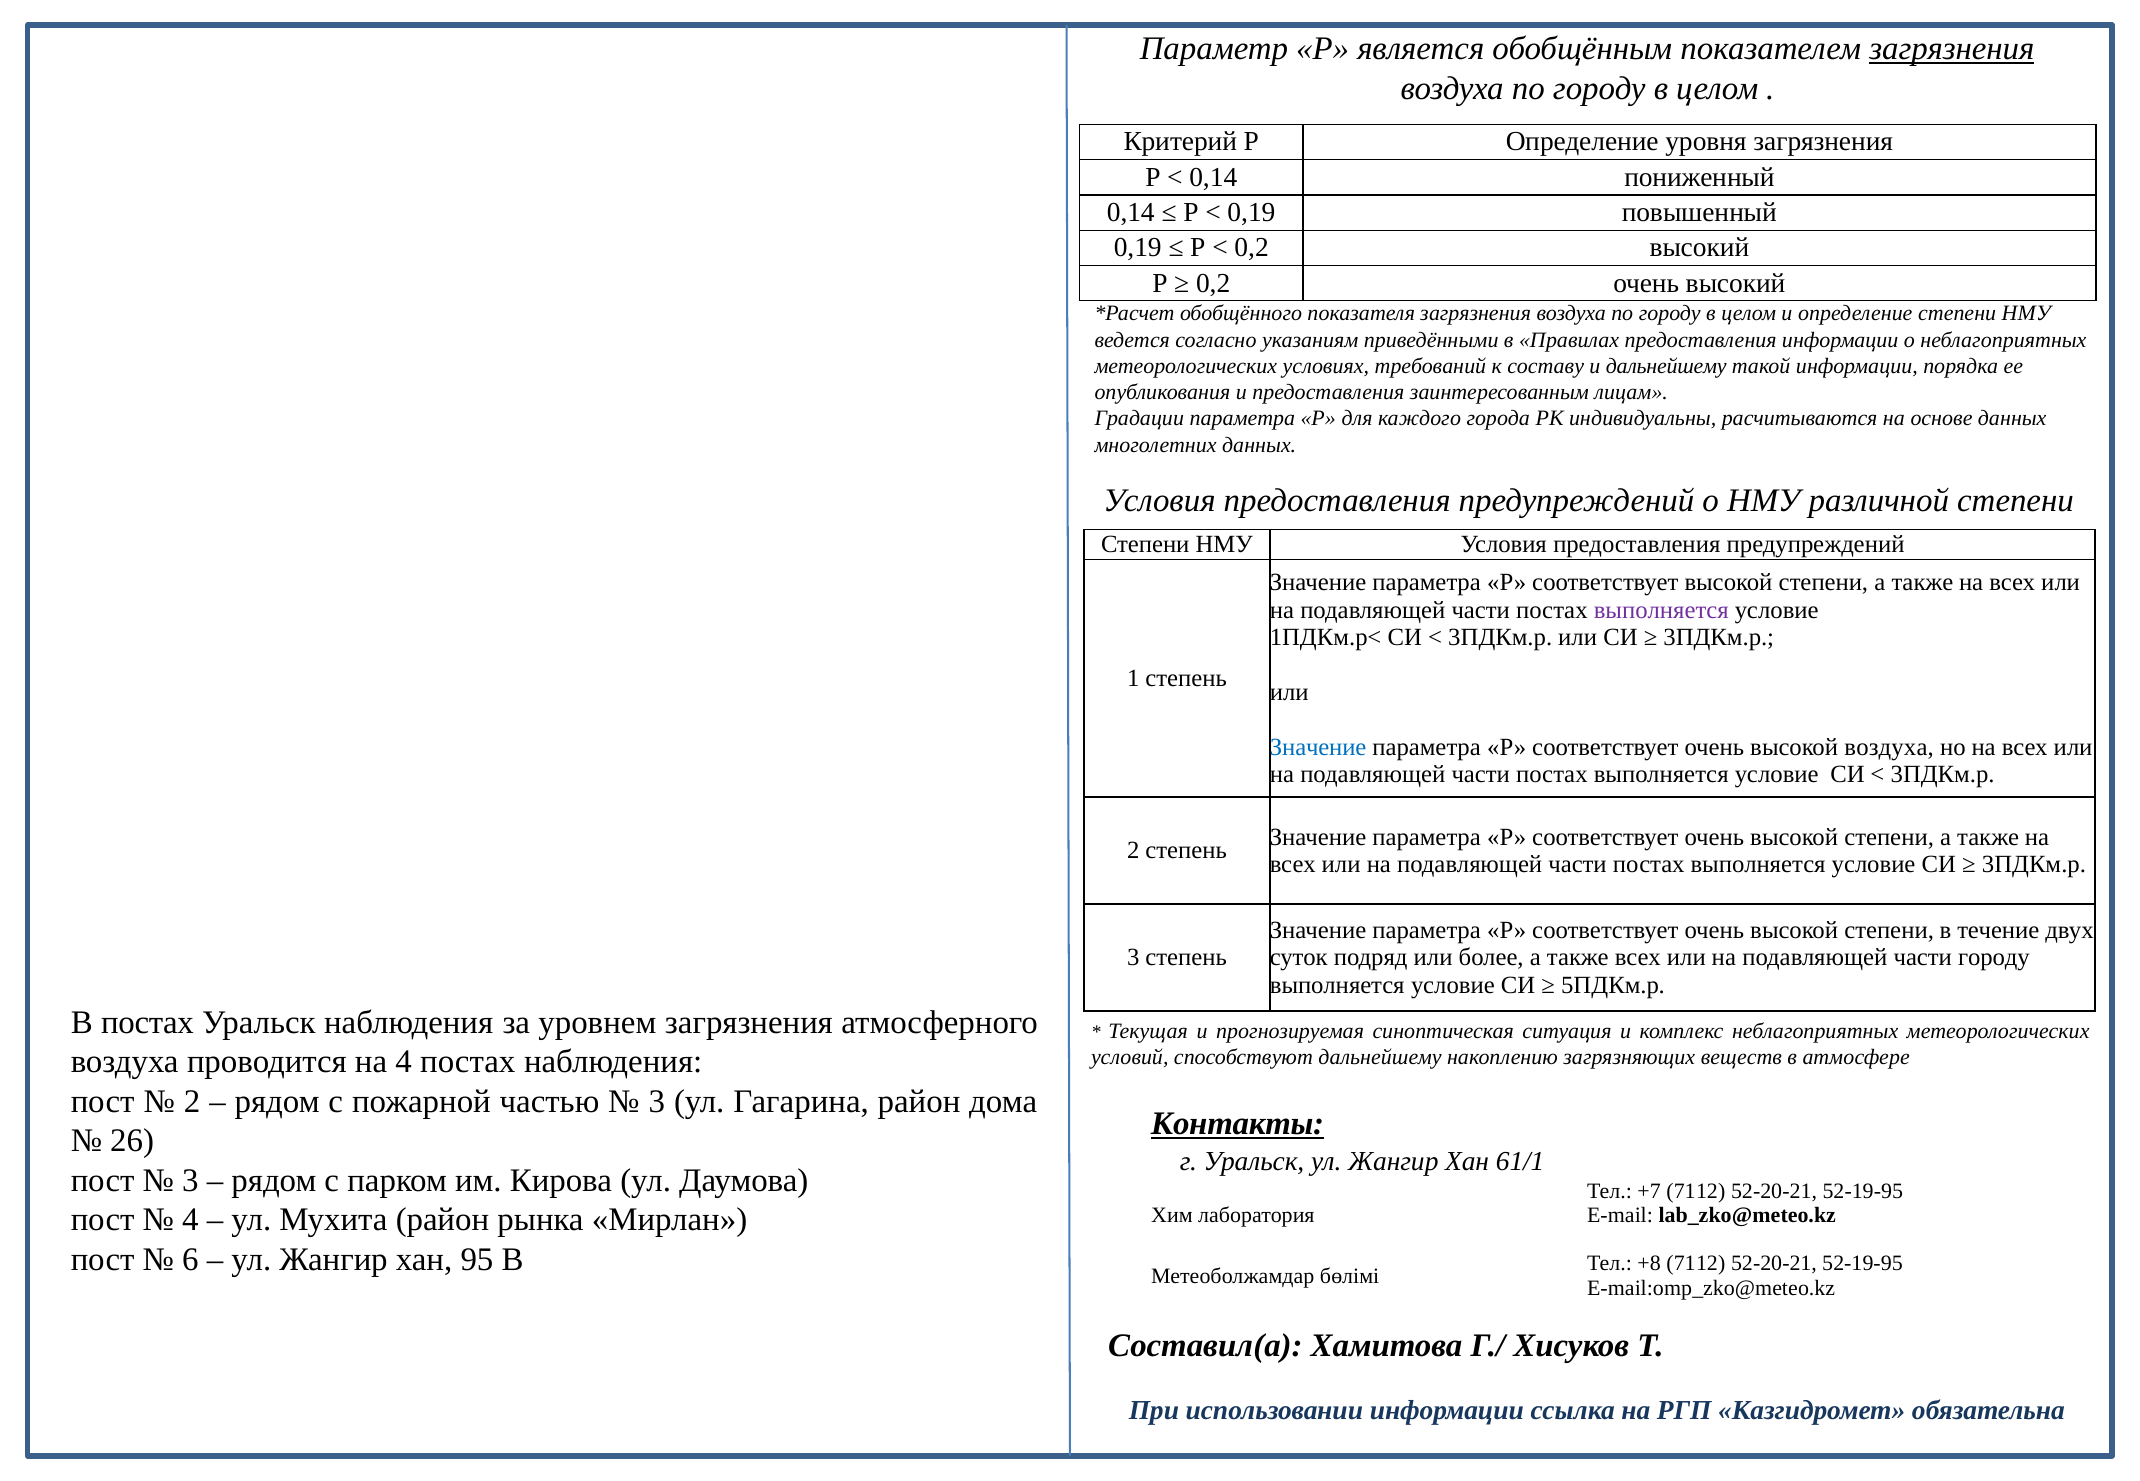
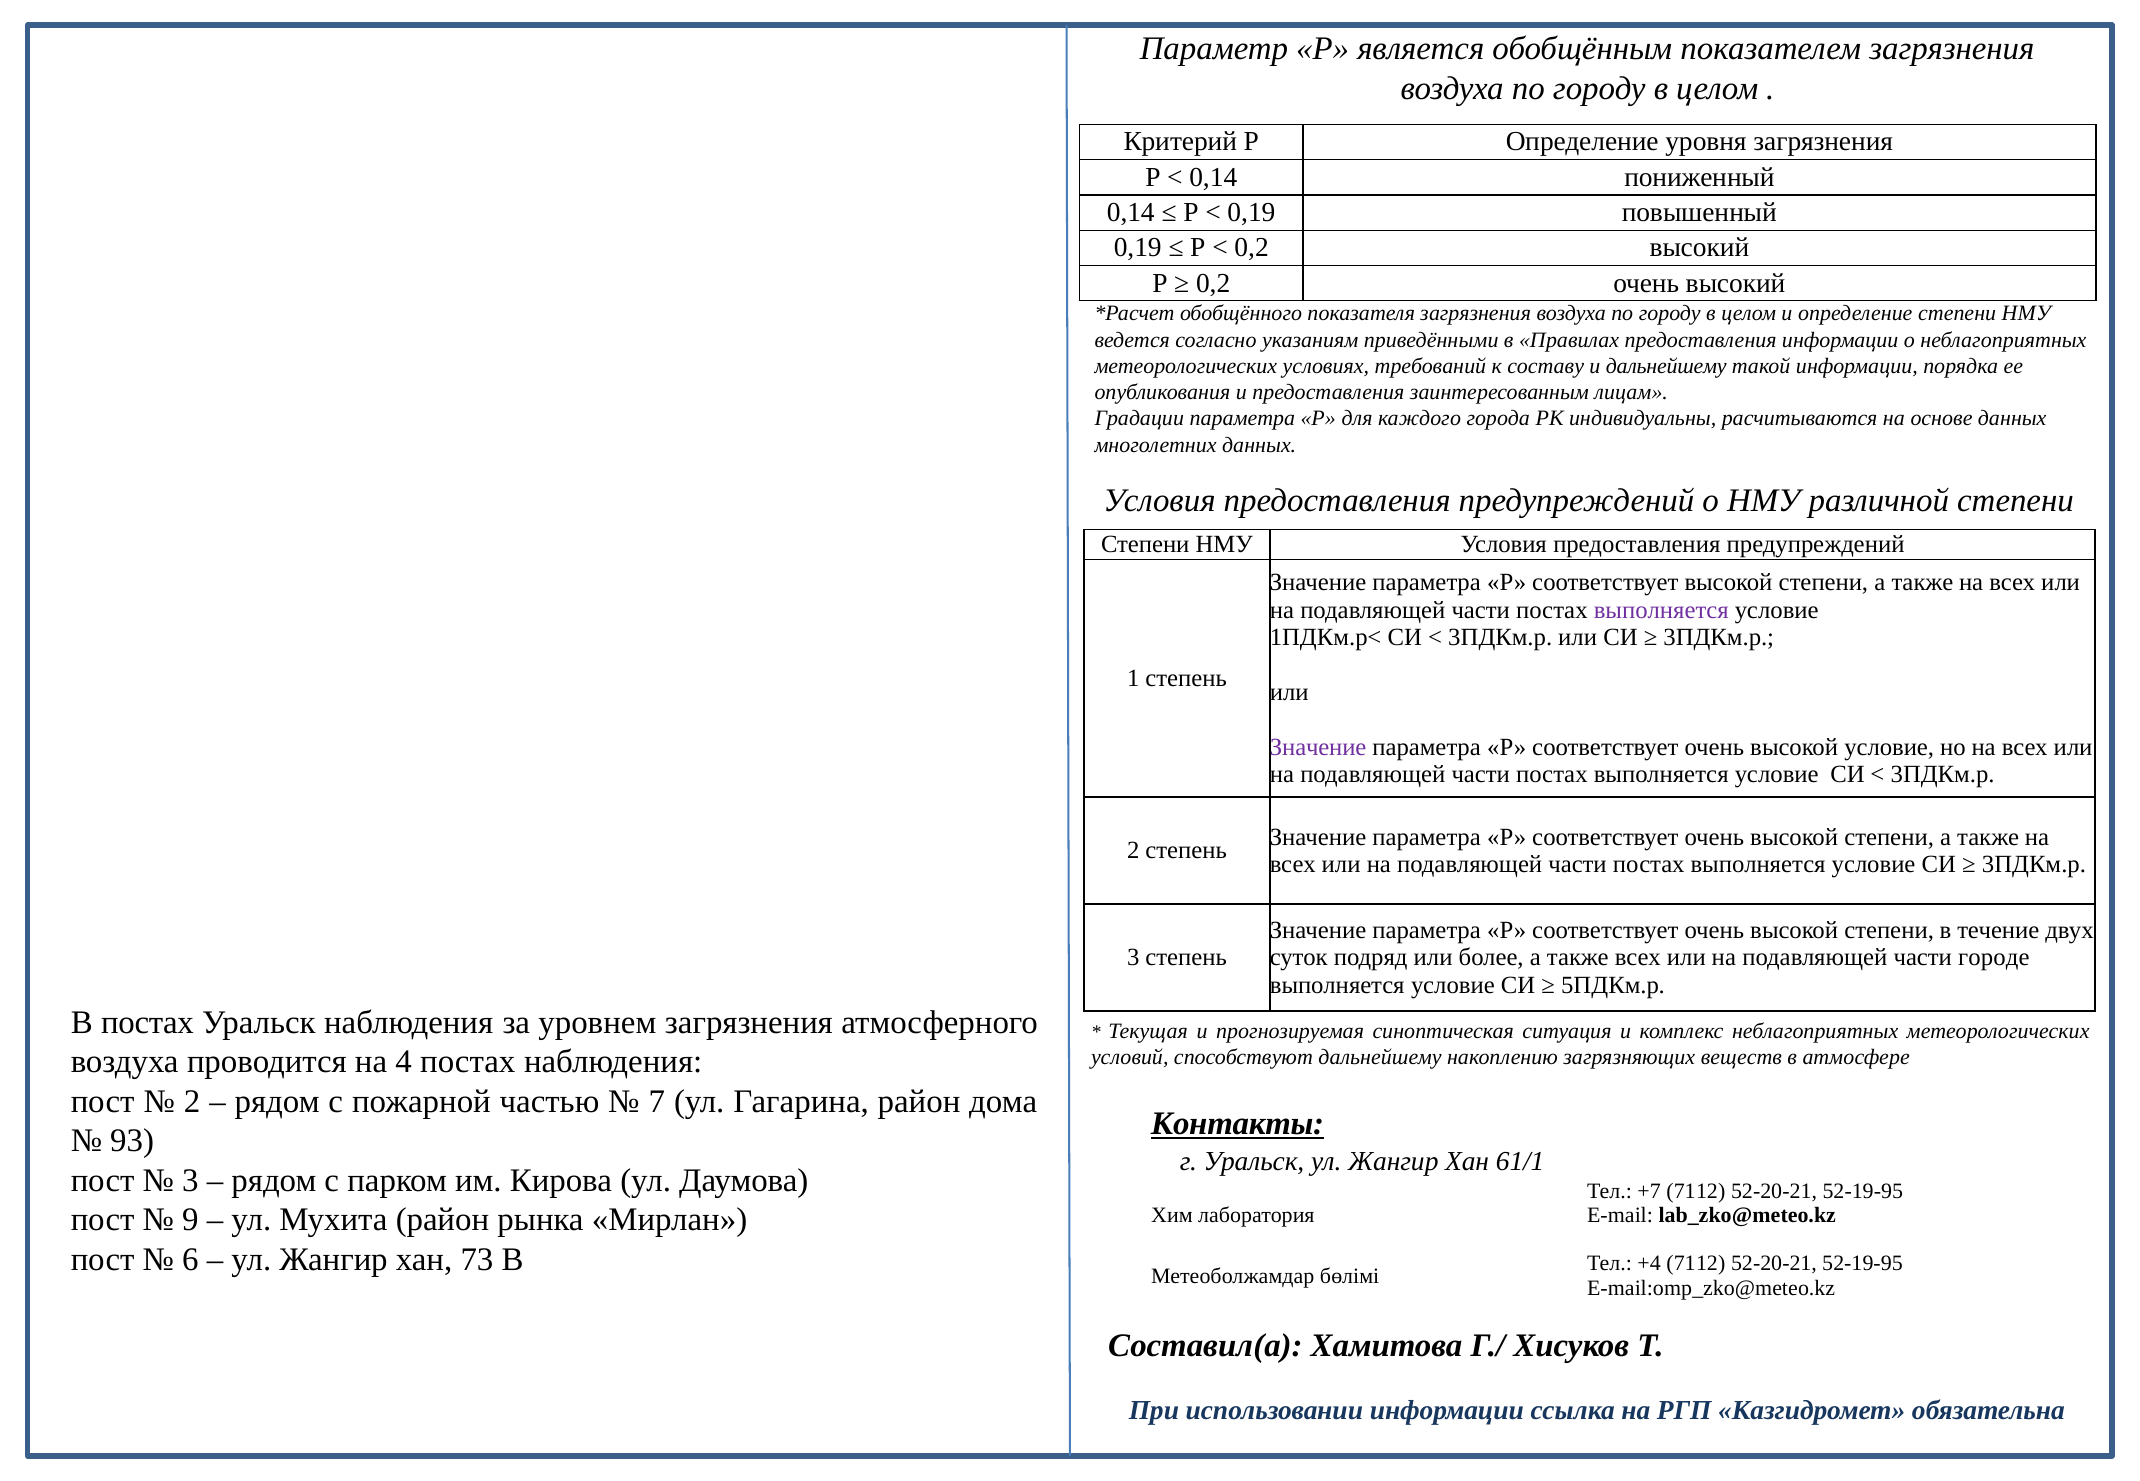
загрязнения underline: present -> none (1952, 49)
Значение colour: blue -> purple (1318, 747)
высокой воздуха: воздуха -> условие (1889, 747)
части городу: городу -> городе (1994, 958)
3: 3 -> 7 (657, 1102)
26: 26 -> 93 (132, 1141)
4: 4 -> 9 (190, 1220)
95: 95 -> 73 (477, 1260)
+8: +8 -> +4 (1649, 1264)
